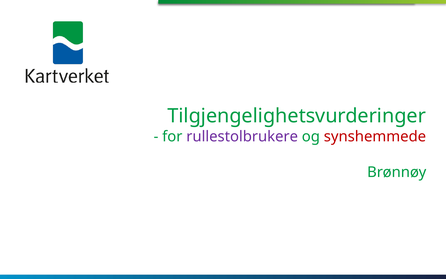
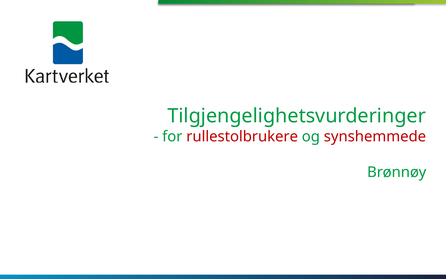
rullestolbrukere colour: purple -> red (242, 136)
